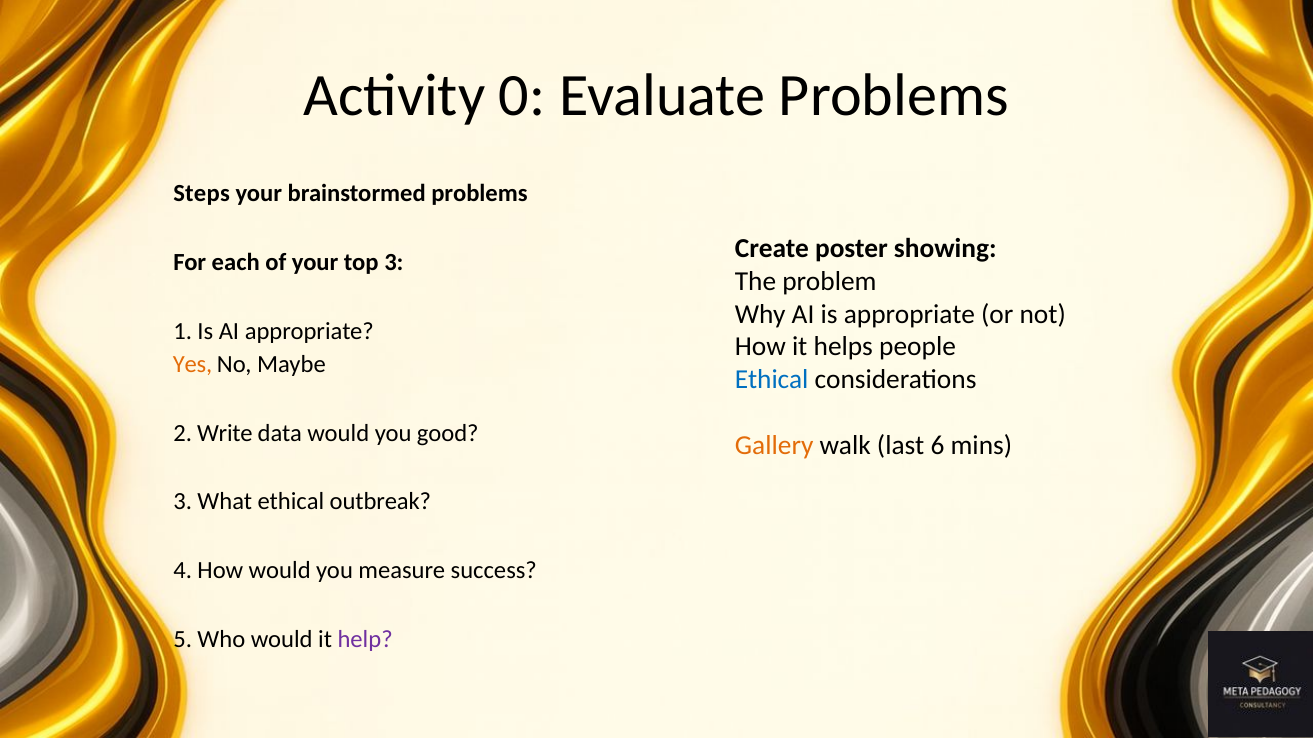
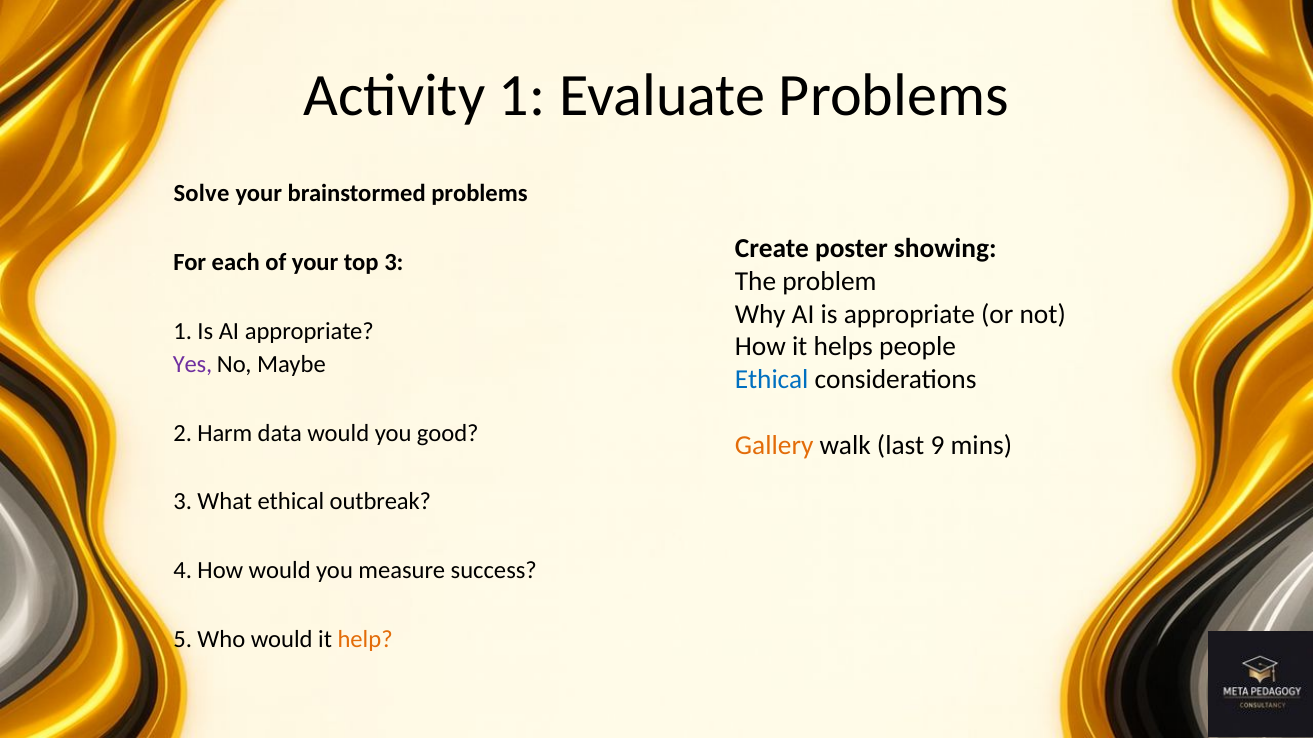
Activity 0: 0 -> 1 (522, 95)
Steps: Steps -> Solve (202, 194)
Yes colour: orange -> purple (193, 364)
Write: Write -> Harm (225, 433)
6: 6 -> 9 (937, 446)
help colour: purple -> orange (365, 640)
